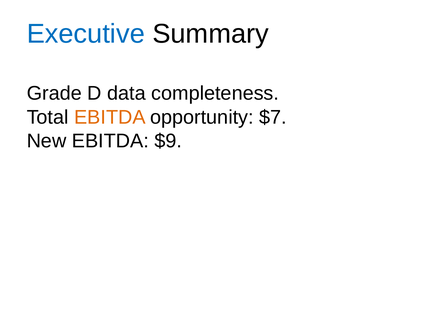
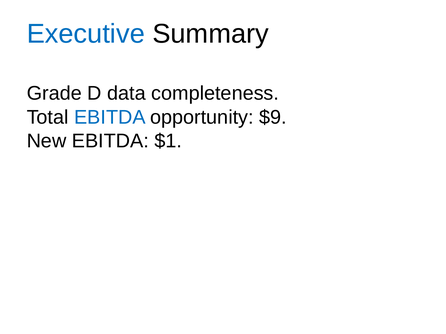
EBITDA colour: orange -> blue (110, 117)
$7: $7 -> $9 (273, 117)
$9: $9 -> $1 (168, 141)
